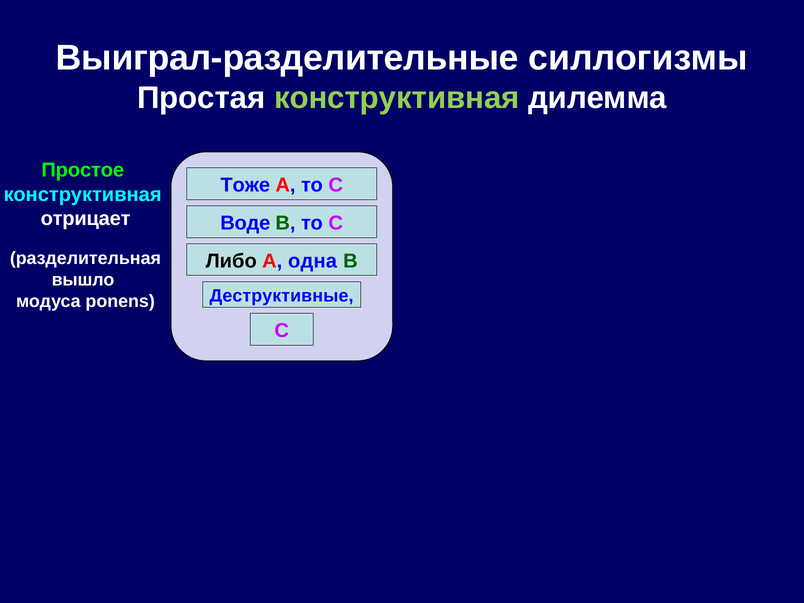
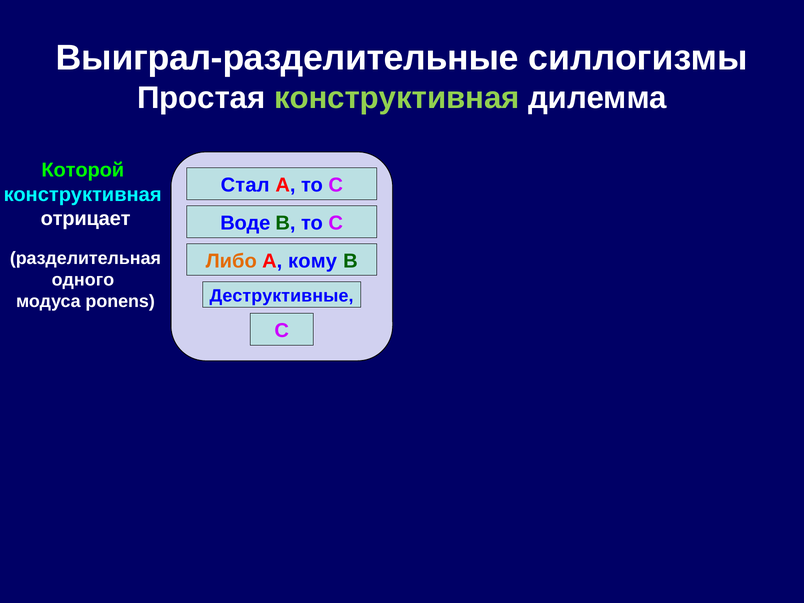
Простое: Простое -> Которой (83, 170)
Тоже: Тоже -> Стал (245, 185)
Либо colour: black -> orange (231, 261)
одна: одна -> кому (313, 261)
вышло: вышло -> одного (83, 280)
